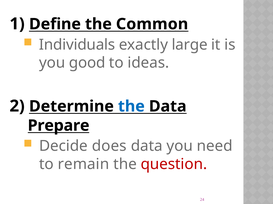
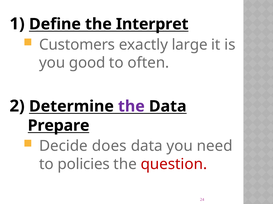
Common: Common -> Interpret (152, 24)
Individuals: Individuals -> Customers (77, 45)
ideas: ideas -> often (148, 63)
the colour: blue -> purple (131, 107)
remain: remain -> policies (84, 165)
